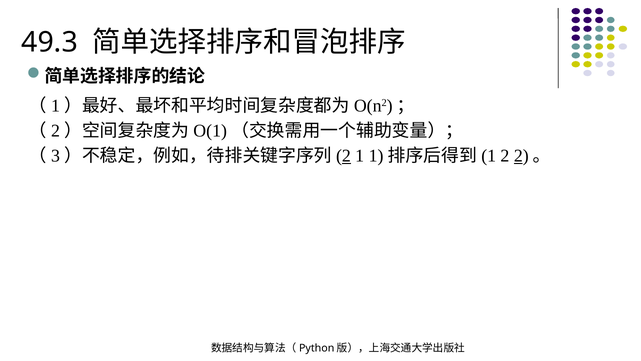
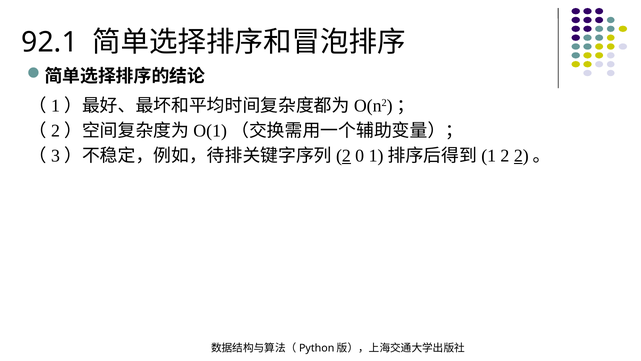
49.3: 49.3 -> 92.1 (50, 42)
1: 1 -> 0 (360, 155)
